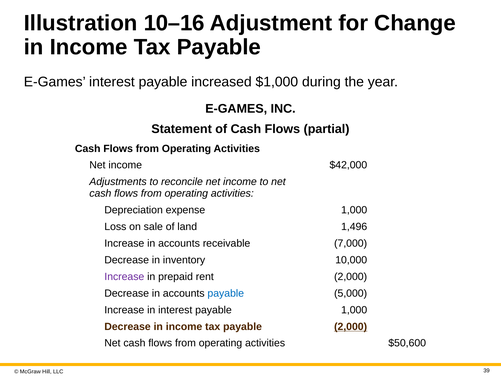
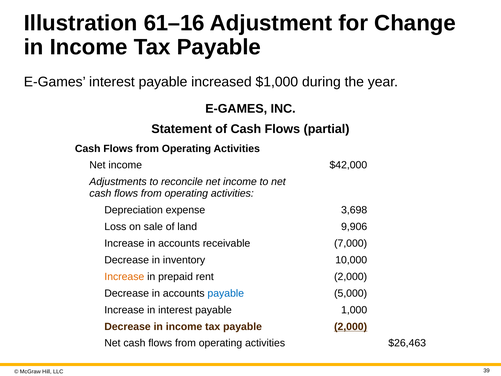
10–16: 10–16 -> 61–16 (174, 23)
expense 1,000: 1,000 -> 3,698 (354, 210)
1,496: 1,496 -> 9,906 (354, 227)
Increase colour: purple -> orange (124, 276)
$50,600: $50,600 -> $26,463 (407, 343)
